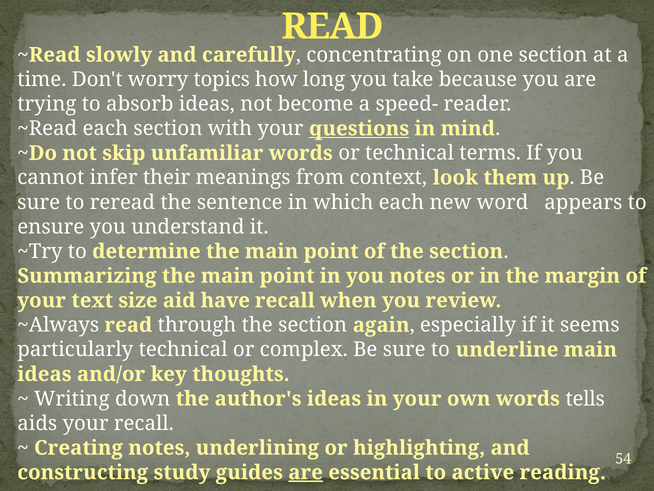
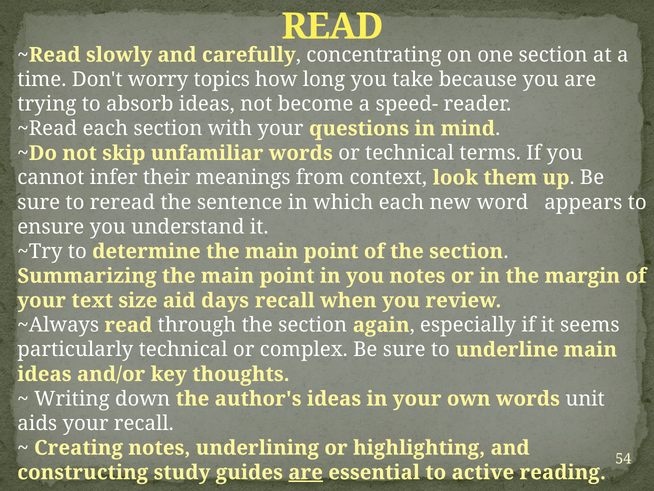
questions underline: present -> none (359, 128)
have: have -> days (225, 300)
tells: tells -> unit (585, 398)
